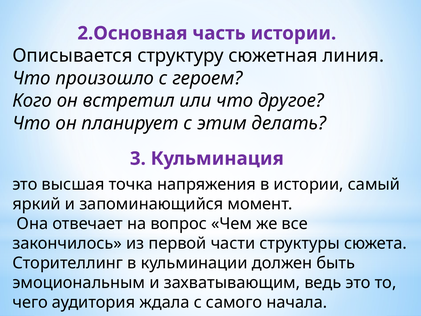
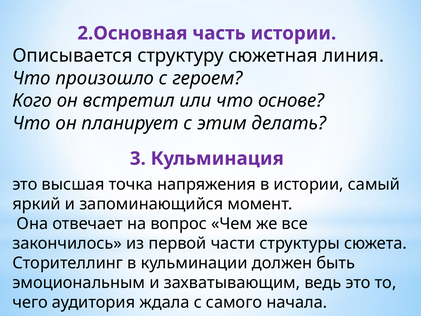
другое: другое -> основе (291, 101)
